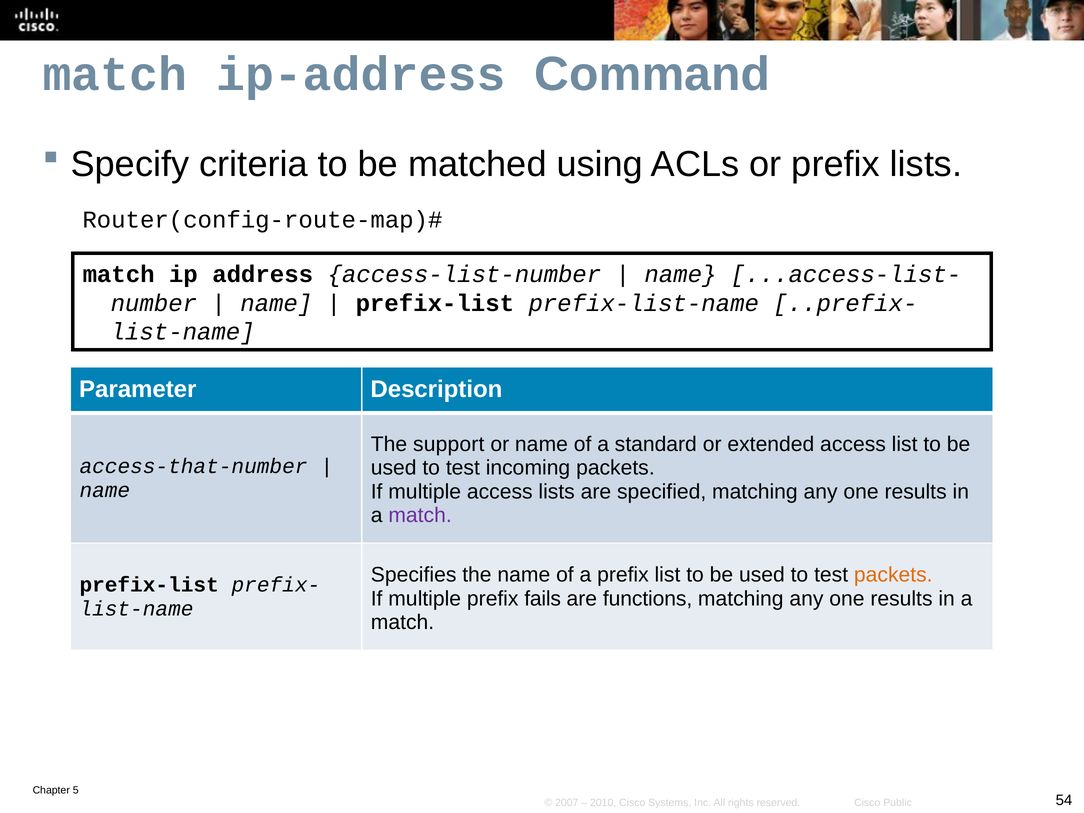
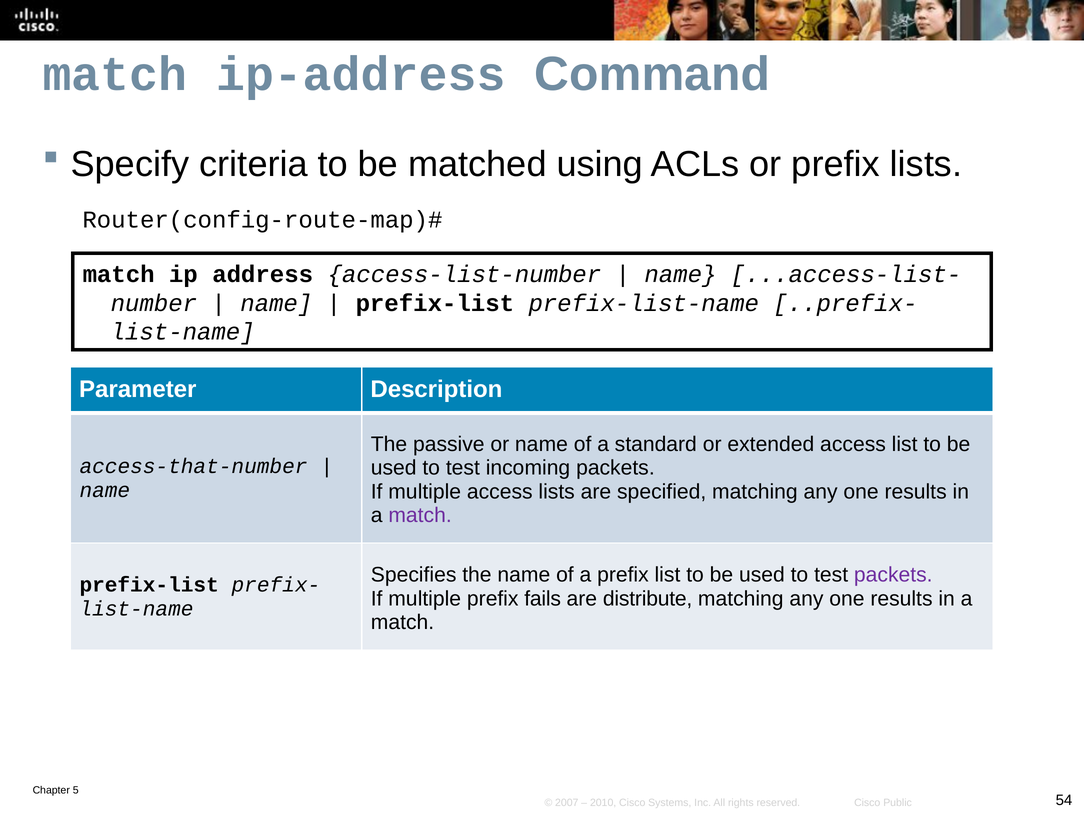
support: support -> passive (449, 444)
packets colour: orange -> purple (893, 575)
functions: functions -> distribute (648, 599)
